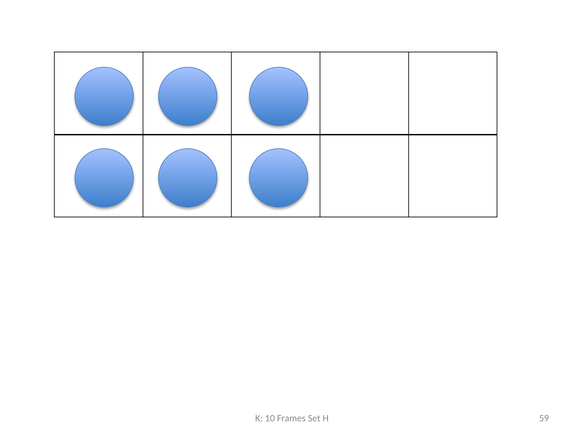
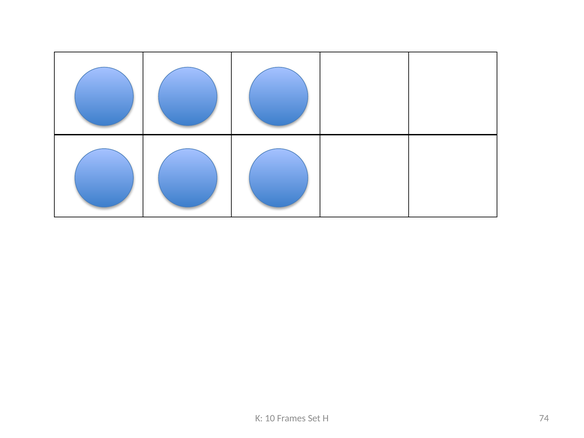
59: 59 -> 74 (544, 418)
